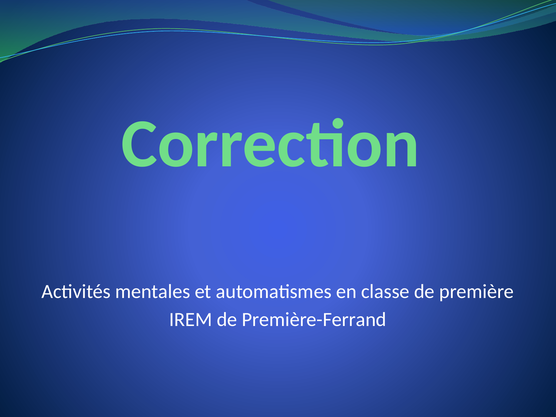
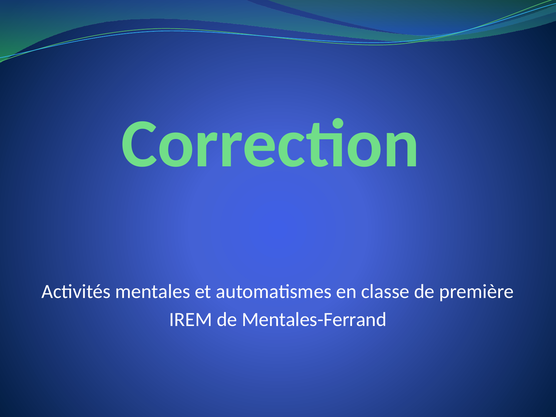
Première-Ferrand: Première-Ferrand -> Mentales-Ferrand (314, 320)
